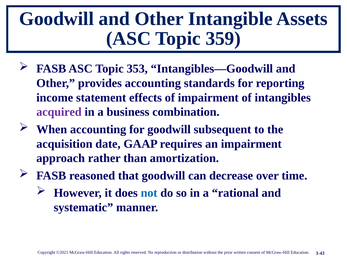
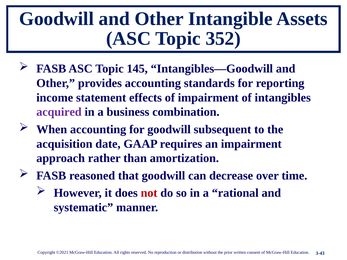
359: 359 -> 352 (223, 38)
353: 353 -> 145 (137, 69)
not colour: blue -> red (149, 193)
